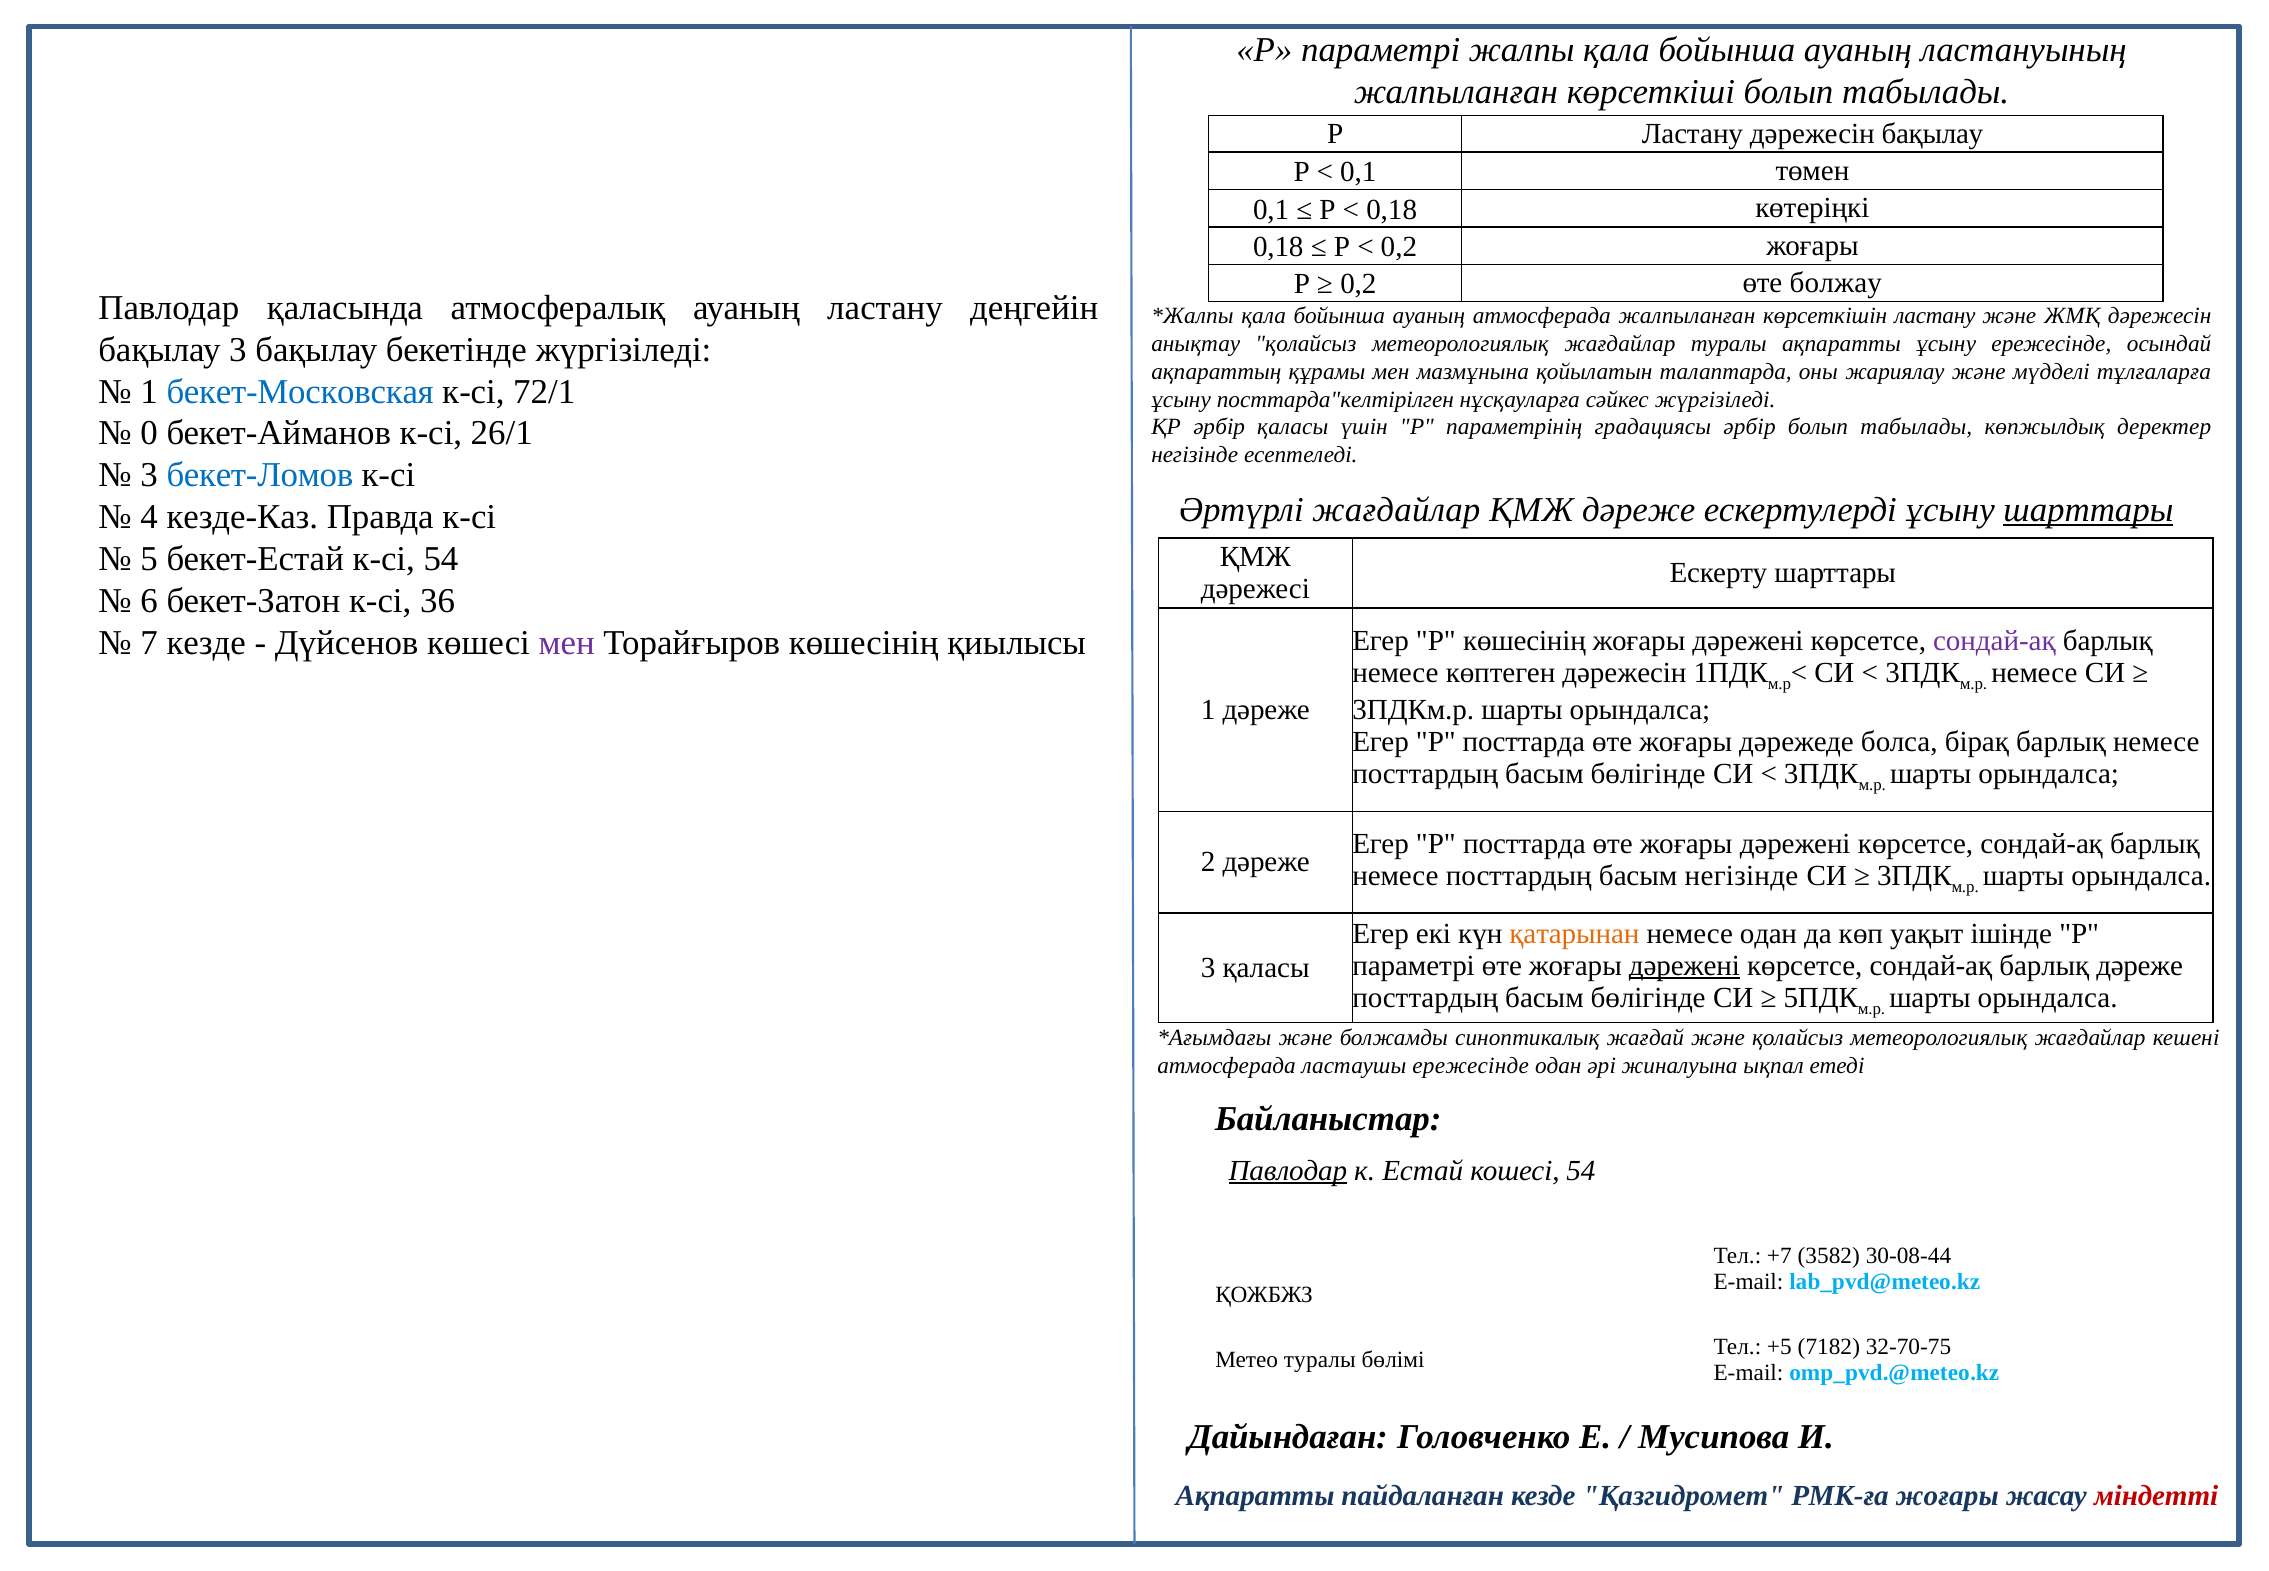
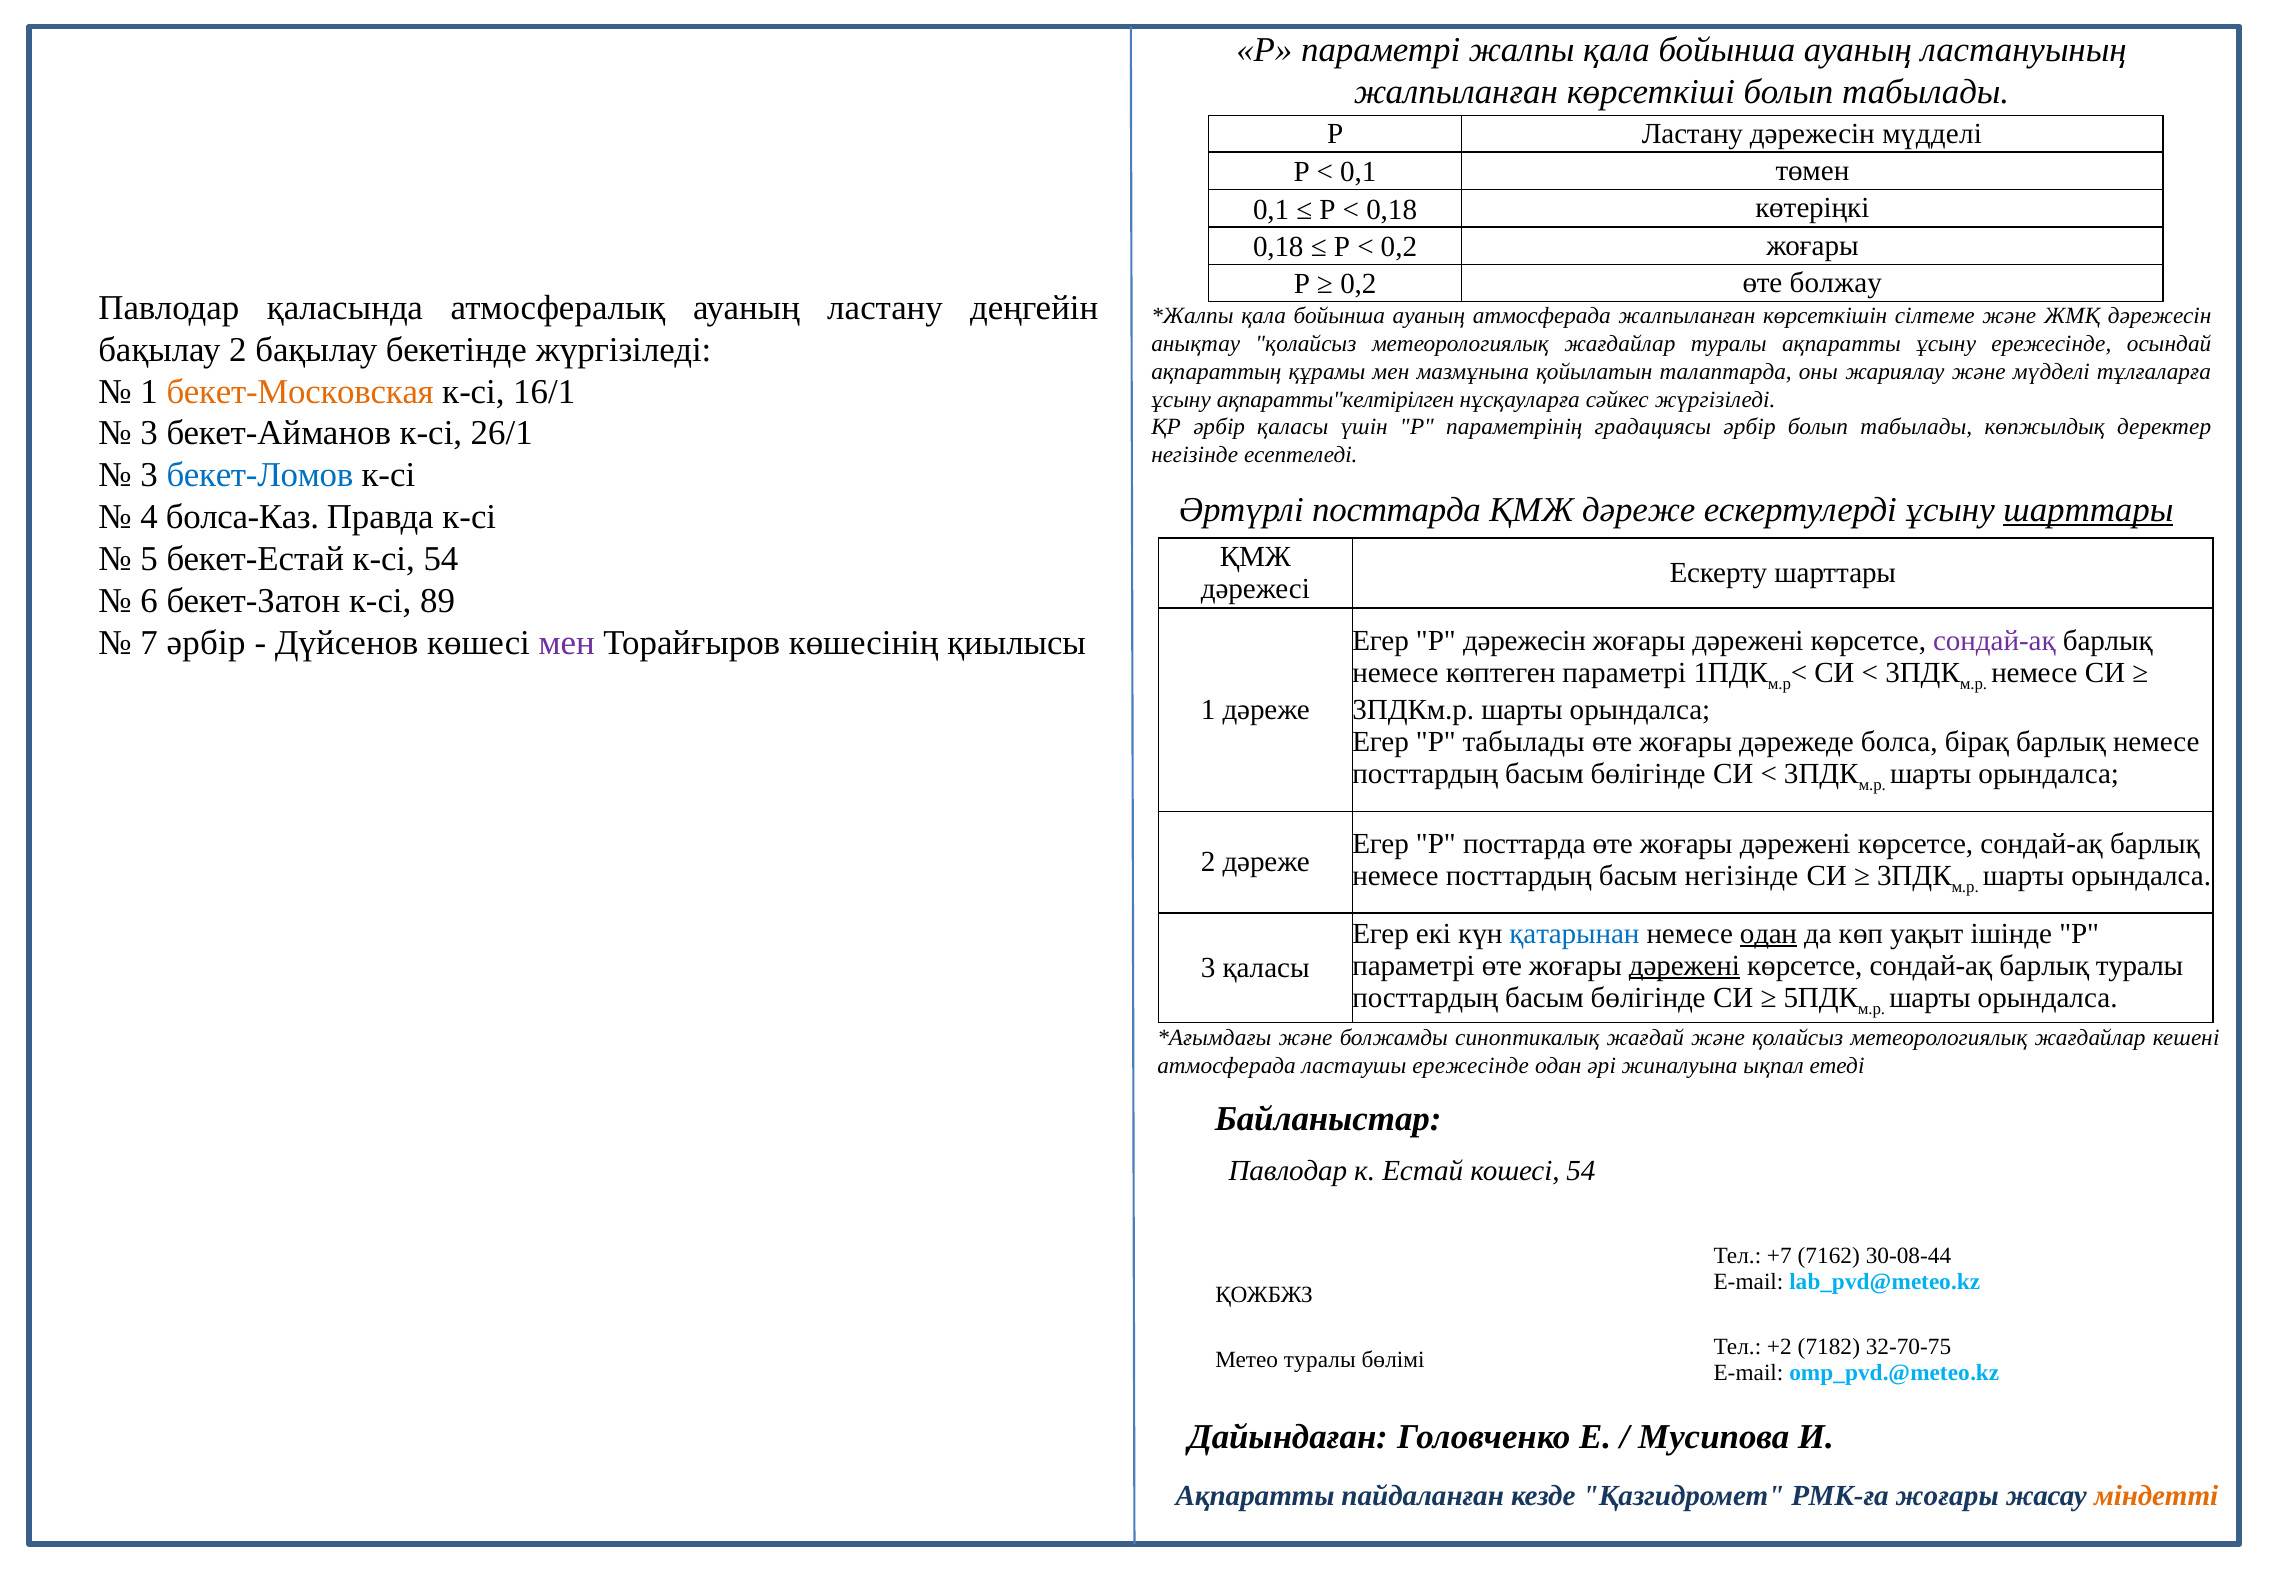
дәрежесін бақылау: бақылау -> мүдделі (1932, 134)
көрсеткішін ластану: ластану -> сілтеме (1935, 316)
бақылау 3: 3 -> 2 (238, 350)
бекет-Московская colour: blue -> orange (300, 391)
72/1: 72/1 -> 16/1 (544, 391)
посттарда"келтірілген: посттарда"келтірілген -> ақпаратты"келтірілген (1335, 399)
0: 0 -> 3 (149, 433)
Әртүрлі жағдайлар: жағдайлар -> посттарда (1397, 510)
кезде-Каз: кезде-Каз -> болса-Каз (242, 517)
36: 36 -> 89 (438, 601)
7 кезде: кезде -> әрбір (206, 643)
Р көшесінің: көшесінің -> дәрежесін (1525, 641)
көптеген дәрежесін: дәрежесін -> параметрі (1624, 673)
P посттарда: посттарда -> табылады (1524, 742)
қатарынан colour: orange -> blue (1574, 934)
одан underline: none -> present (1768, 934)
барлық дәреже: дәреже -> туралы (2140, 966)
Павлодар underline: present -> none (1288, 1170)
3582: 3582 -> 7162 (1829, 1256)
+5: +5 -> +2 (1779, 1346)
міндетті colour: red -> orange (2156, 1496)
